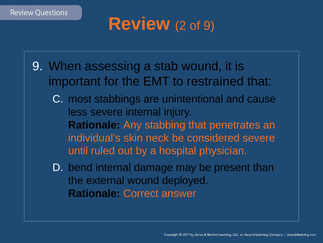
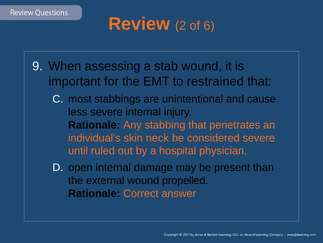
of 9: 9 -> 6 (209, 26)
bend: bend -> open (80, 167)
deployed: deployed -> propelled (185, 180)
